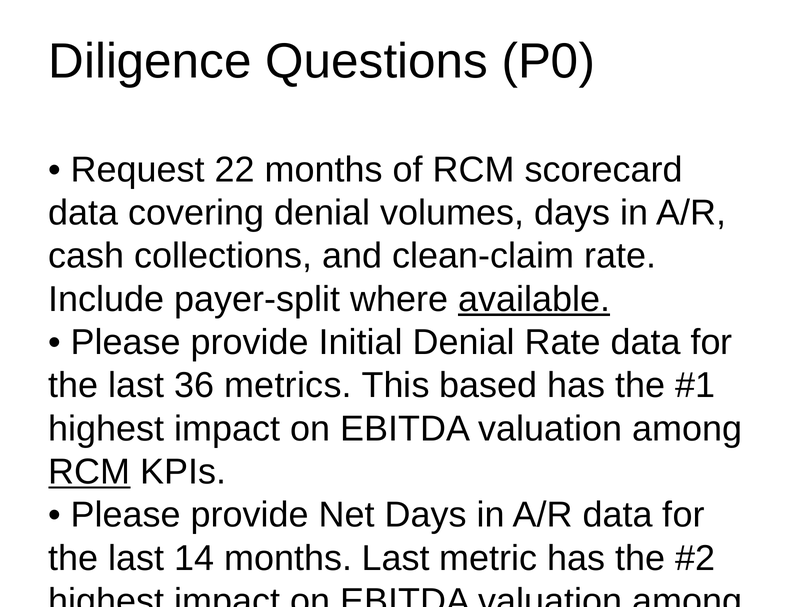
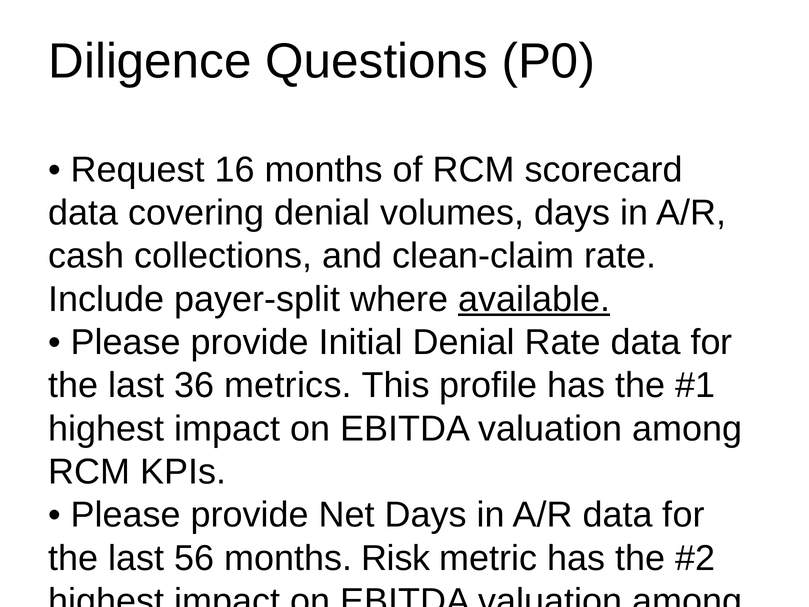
22: 22 -> 16 (235, 170)
based: based -> profile (488, 385)
RCM underline: present -> none (89, 472)
14: 14 -> 56 (194, 558)
months Last: Last -> Risk (396, 558)
